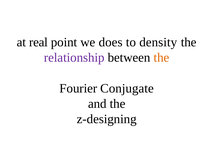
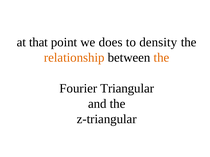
real: real -> that (38, 42)
relationship colour: purple -> orange (74, 58)
Conjugate: Conjugate -> Triangular (127, 89)
z-designing: z-designing -> z-triangular (107, 119)
